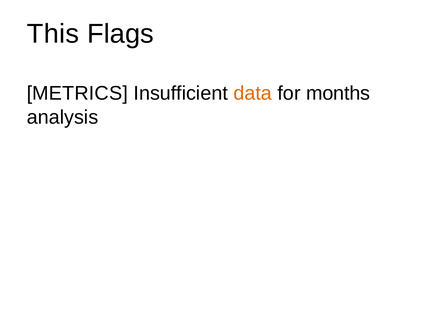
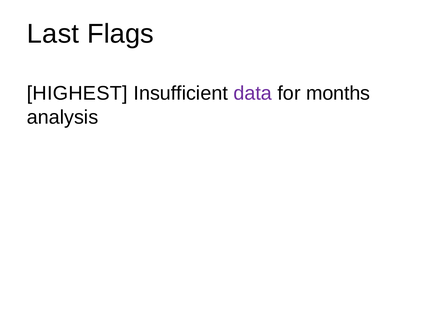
This: This -> Last (53, 34)
METRICS: METRICS -> HIGHEST (77, 94)
data colour: orange -> purple (253, 94)
